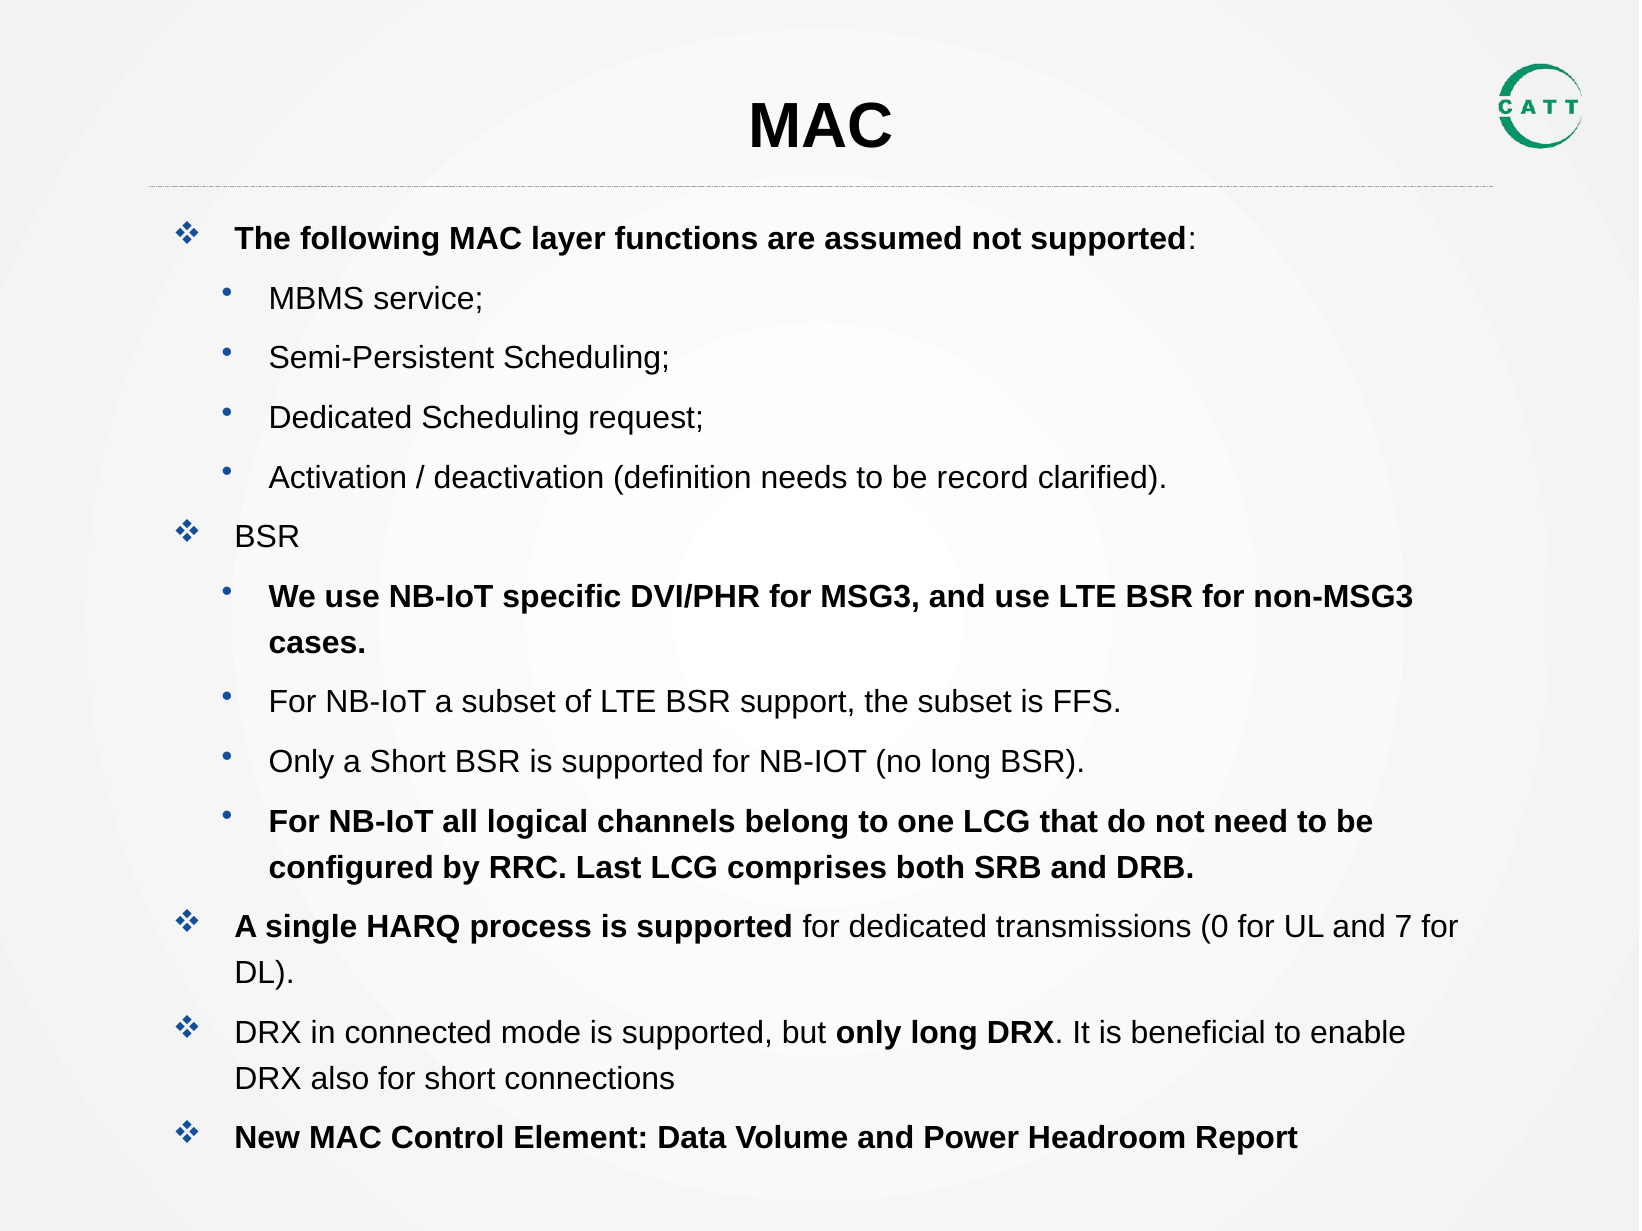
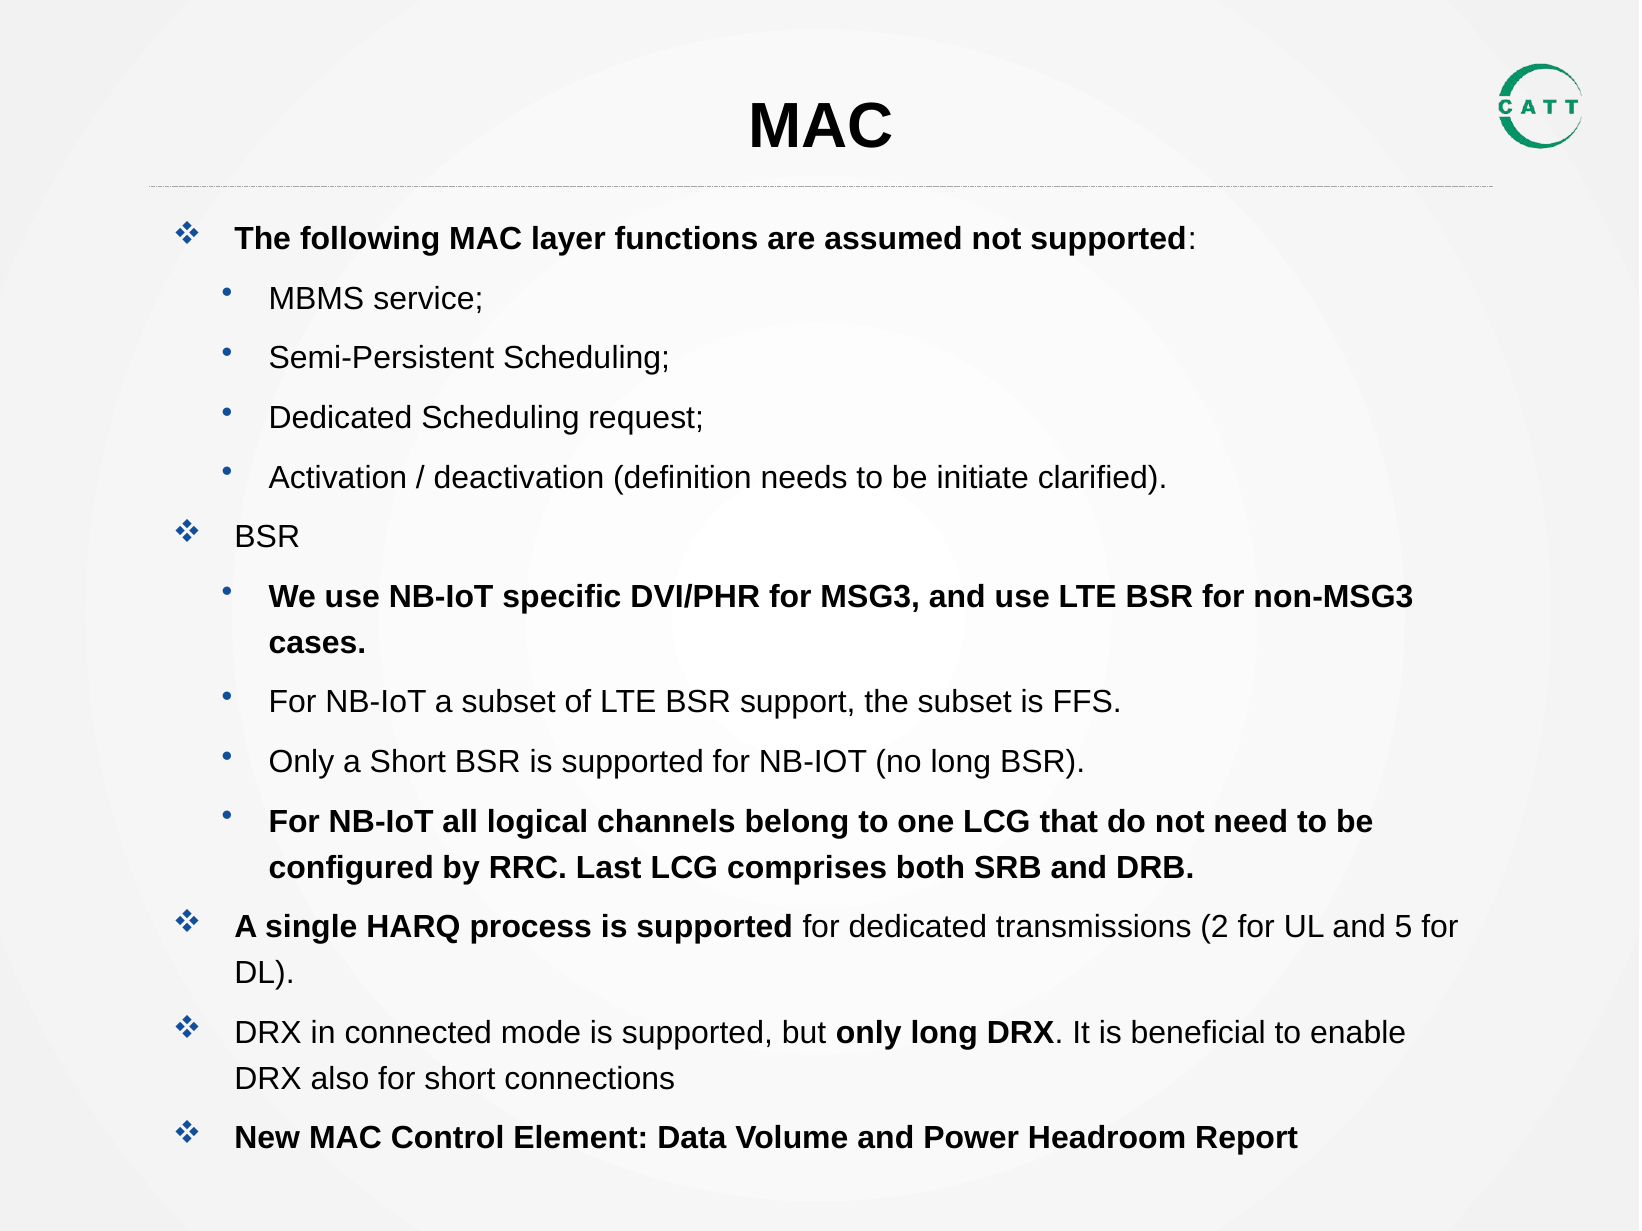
record: record -> initiate (983, 478)
0: 0 -> 2 (1215, 928)
7: 7 -> 5 (1404, 928)
